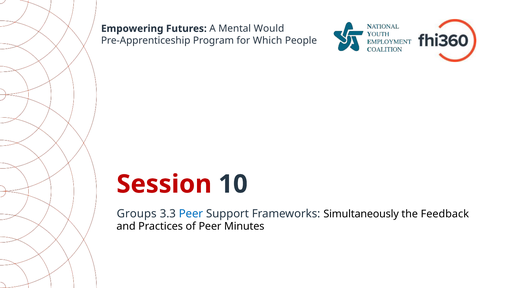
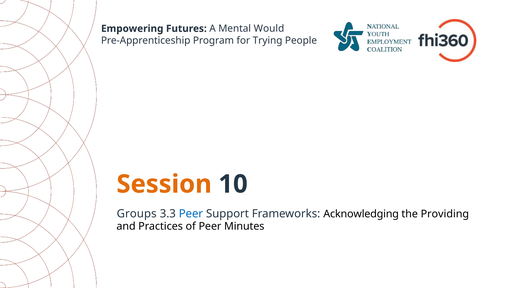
Which: Which -> Trying (268, 41)
Session colour: red -> orange (164, 184)
Simultaneously: Simultaneously -> Acknowledging (361, 214)
Feedback: Feedback -> Providing (445, 214)
